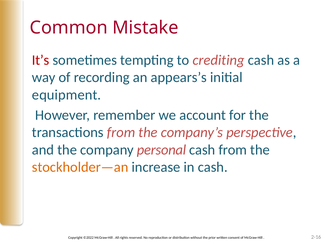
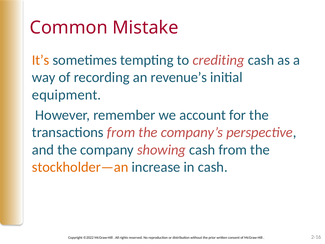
It’s colour: red -> orange (41, 60)
appears’s: appears’s -> revenue’s (179, 77)
personal: personal -> showing (161, 150)
